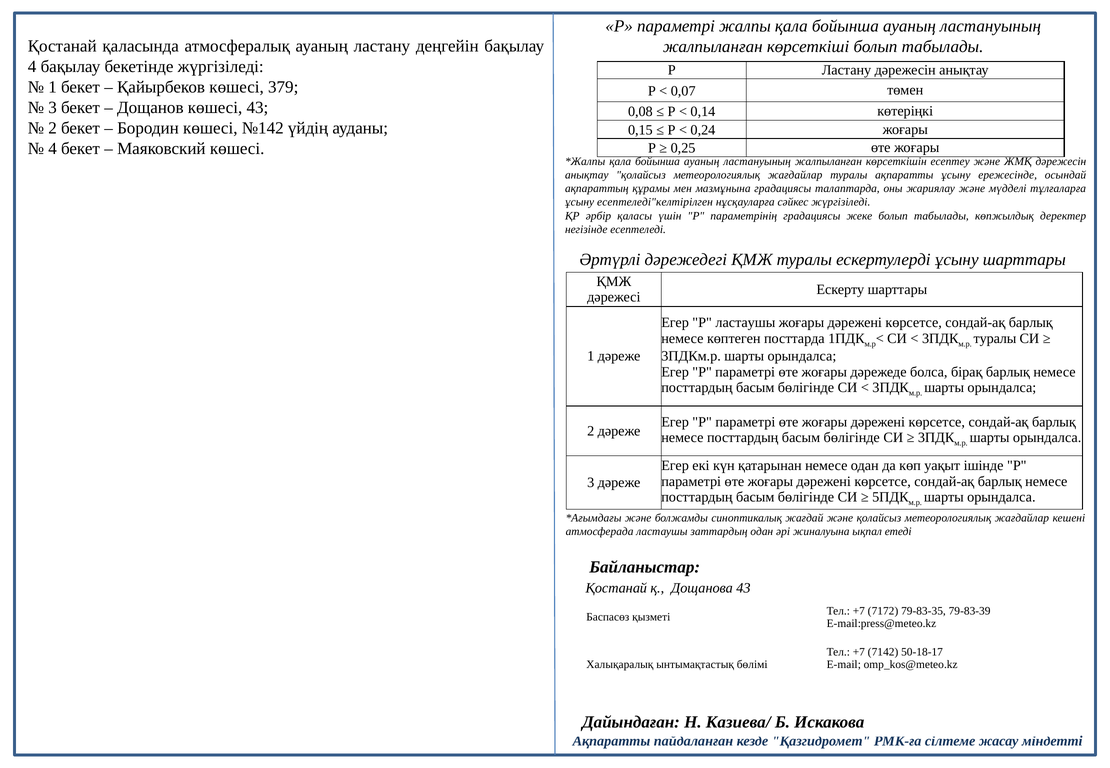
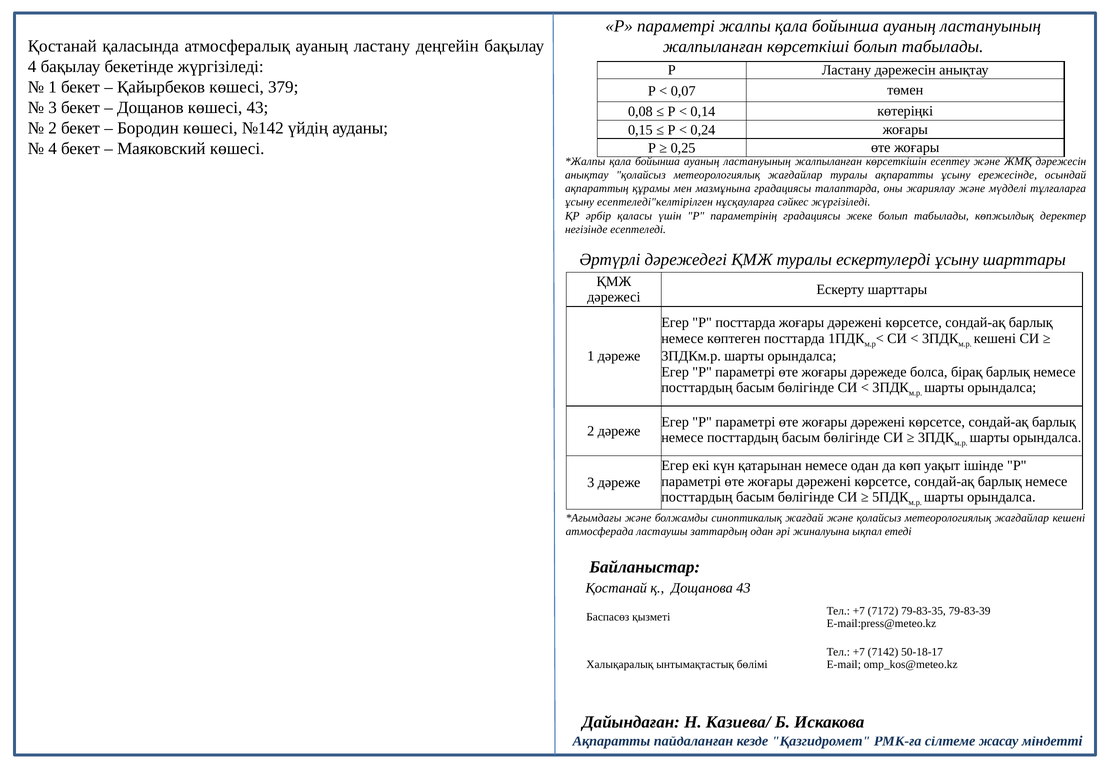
Р ластаушы: ластаушы -> посттарда (745, 323)
туралы: туралы -> кешені (995, 339)
